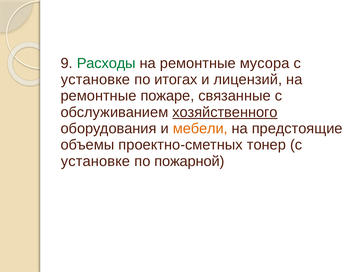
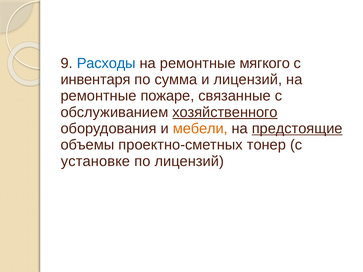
Расходы colour: green -> blue (106, 63)
мусора: мусора -> мягкого (265, 63)
установке: установке -> инвентаря (96, 80)
итогах: итогах -> сумма (176, 80)
предстоящие underline: none -> present (297, 129)
по пожарной: пожарной -> лицензий (189, 161)
